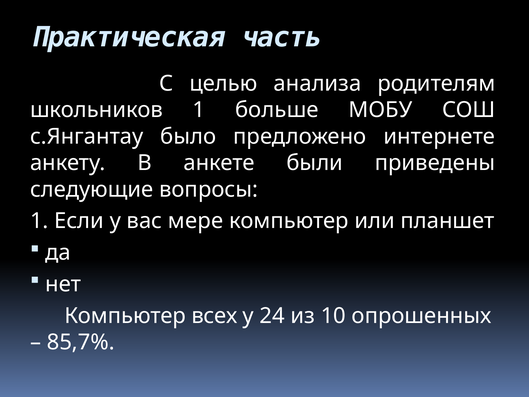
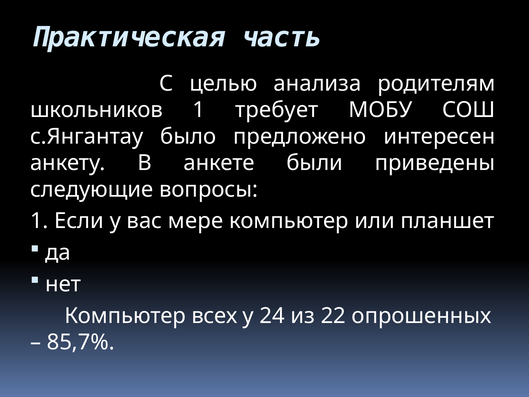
больше: больше -> требует (277, 110)
интернете: интернете -> интересен (439, 136)
10: 10 -> 22 (333, 316)
